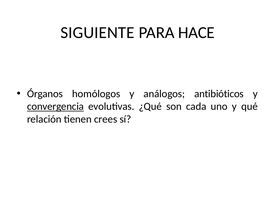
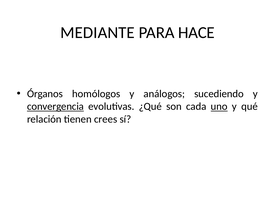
SIGUIENTE: SIGUIENTE -> MEDIANTE (97, 33)
antibióticos: antibióticos -> sucediendo (219, 94)
uno underline: none -> present (219, 107)
